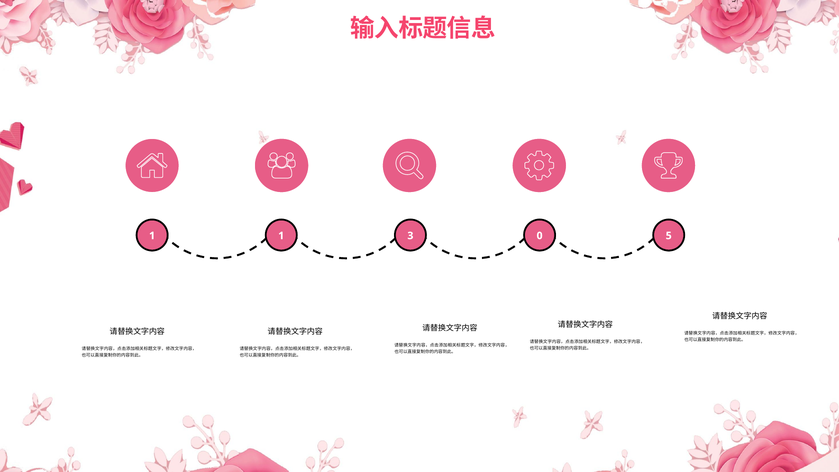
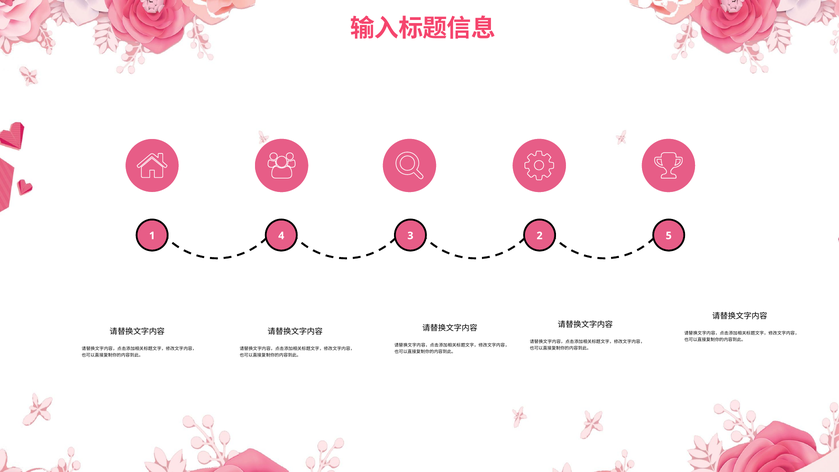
1 1: 1 -> 4 (281, 236)
0: 0 -> 2 (540, 236)
